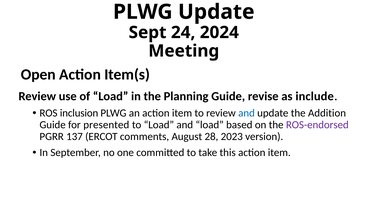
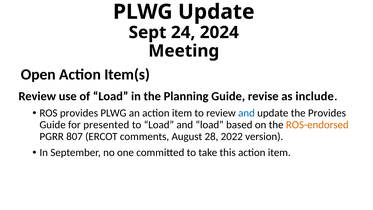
ROS inclusion: inclusion -> provides (79, 113)
the Addition: Addition -> Provides (327, 113)
ROS-endorsed colour: purple -> orange (317, 125)
137: 137 -> 807 (75, 136)
2023: 2023 -> 2022 (232, 136)
